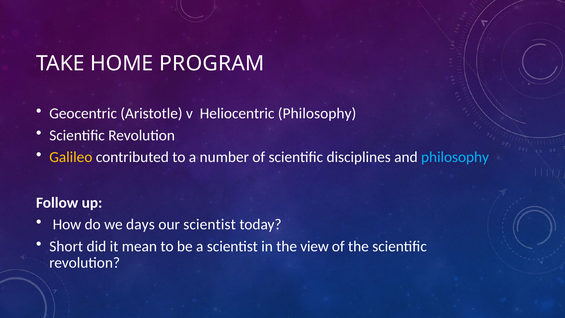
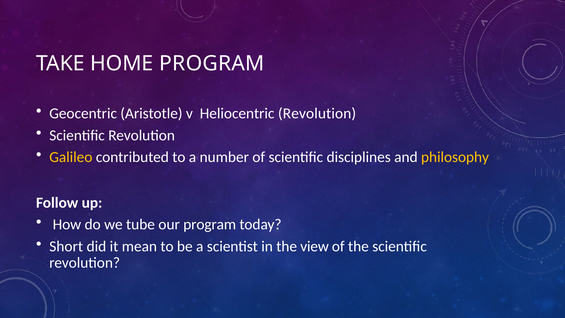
Heliocentric Philosophy: Philosophy -> Revolution (317, 114)
philosophy colour: light blue -> yellow (455, 157)
days: days -> tube (141, 224)
our scientist: scientist -> program (210, 224)
